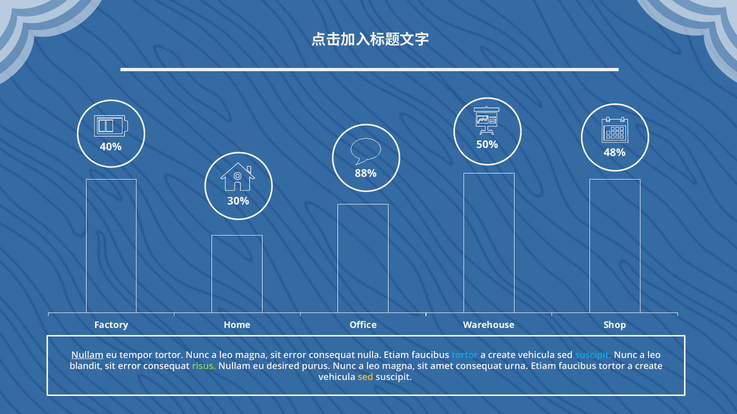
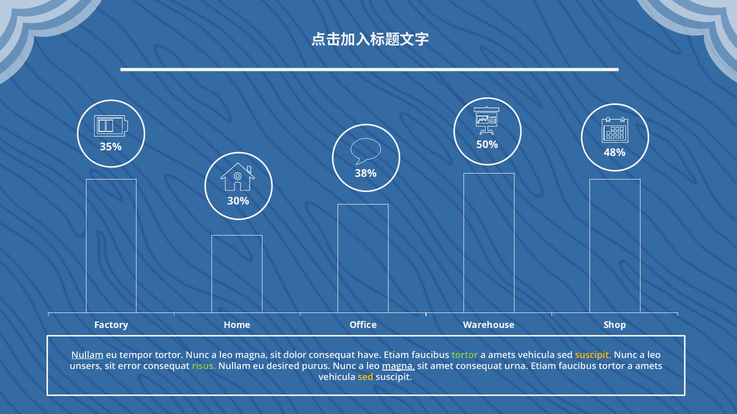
40%: 40% -> 35% (111, 147)
88%: 88% -> 38% (366, 174)
magna sit error: error -> dolor (295, 356)
nulla: nulla -> have (369, 356)
tortor colour: light blue -> light green (465, 356)
create: create -> amets (502, 356)
suscipit colour: light blue -> yellow (593, 356)
blandit: blandit -> unsers (86, 367)
magna underline: none -> present (399, 367)
create: create -> amets (649, 367)
